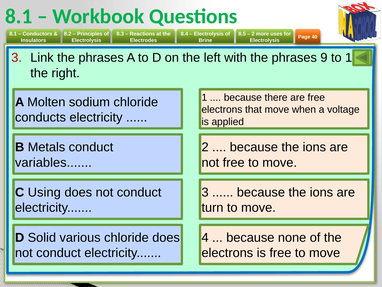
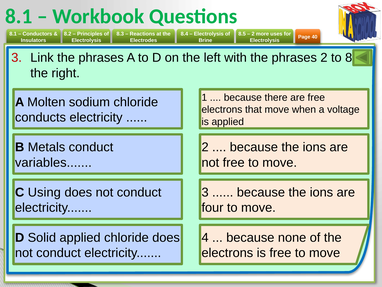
phrases 9: 9 -> 2 (324, 58)
to 1: 1 -> 8 (349, 58)
turn: turn -> four (212, 207)
Solid various: various -> applied (80, 237)
